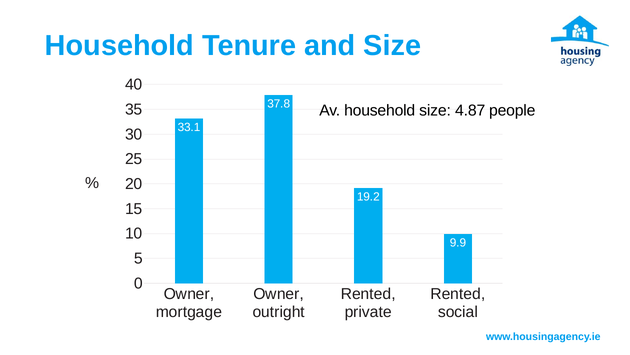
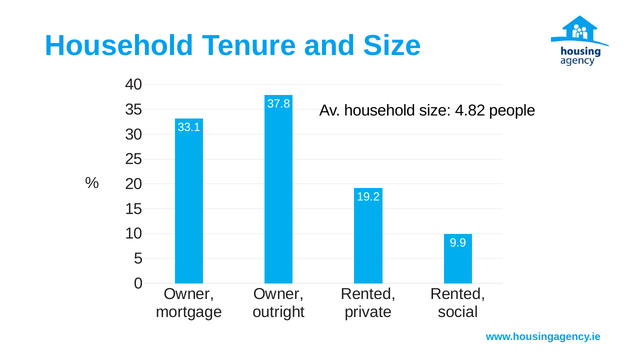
4.87: 4.87 -> 4.82 (470, 110)
